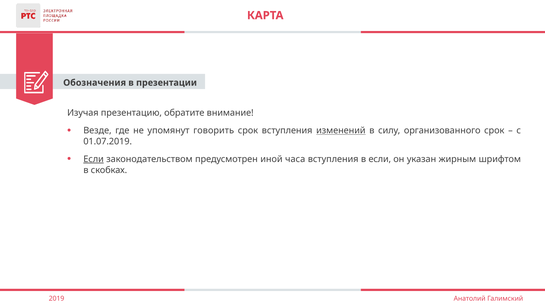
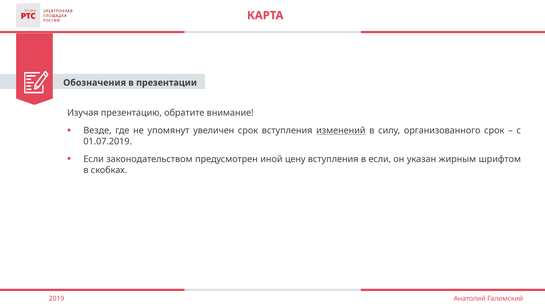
говорить: говорить -> увеличен (214, 131)
Если underline: present -> none (94, 159)
часа: часа -> цену (295, 159)
